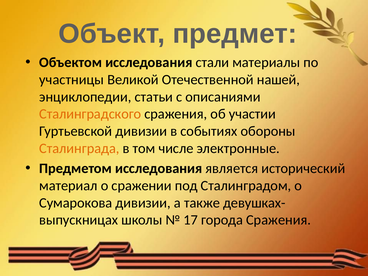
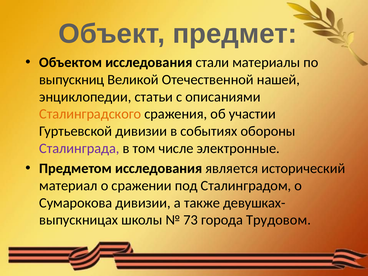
участницы: участницы -> выпускниц (72, 80)
Сталинграда colour: orange -> purple (79, 148)
17: 17 -> 73 (191, 220)
города Сражения: Сражения -> Трудовом (279, 220)
